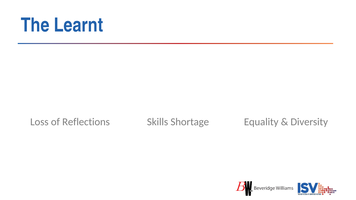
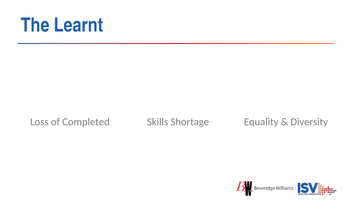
Reflections: Reflections -> Completed (86, 122)
